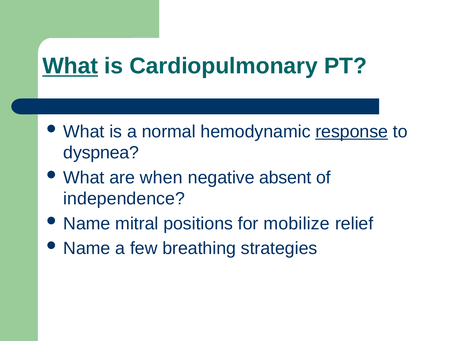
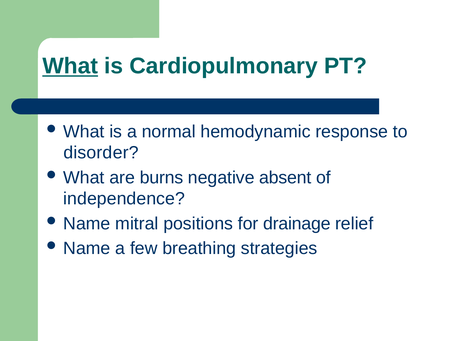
response underline: present -> none (352, 132)
dyspnea: dyspnea -> disorder (101, 153)
when: when -> burns (161, 178)
mobilize: mobilize -> drainage (297, 224)
